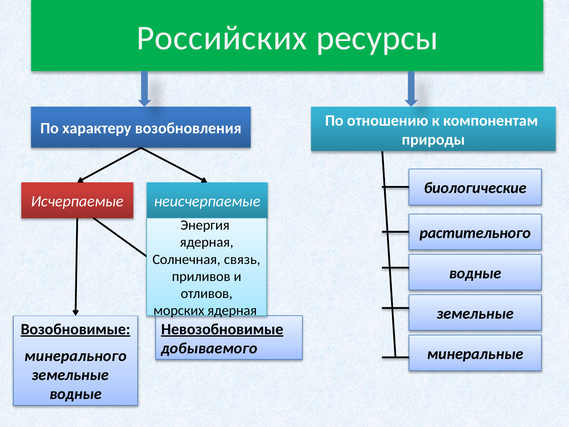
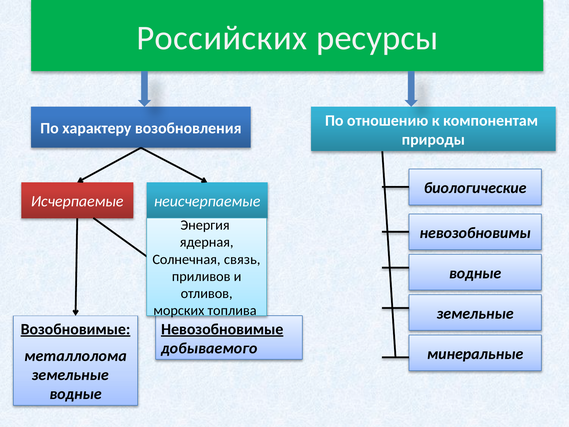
растительного: растительного -> невозобновимы (475, 233)
морских ядерная: ядерная -> топлива (232, 310)
минерального: минерального -> металлолома (75, 356)
